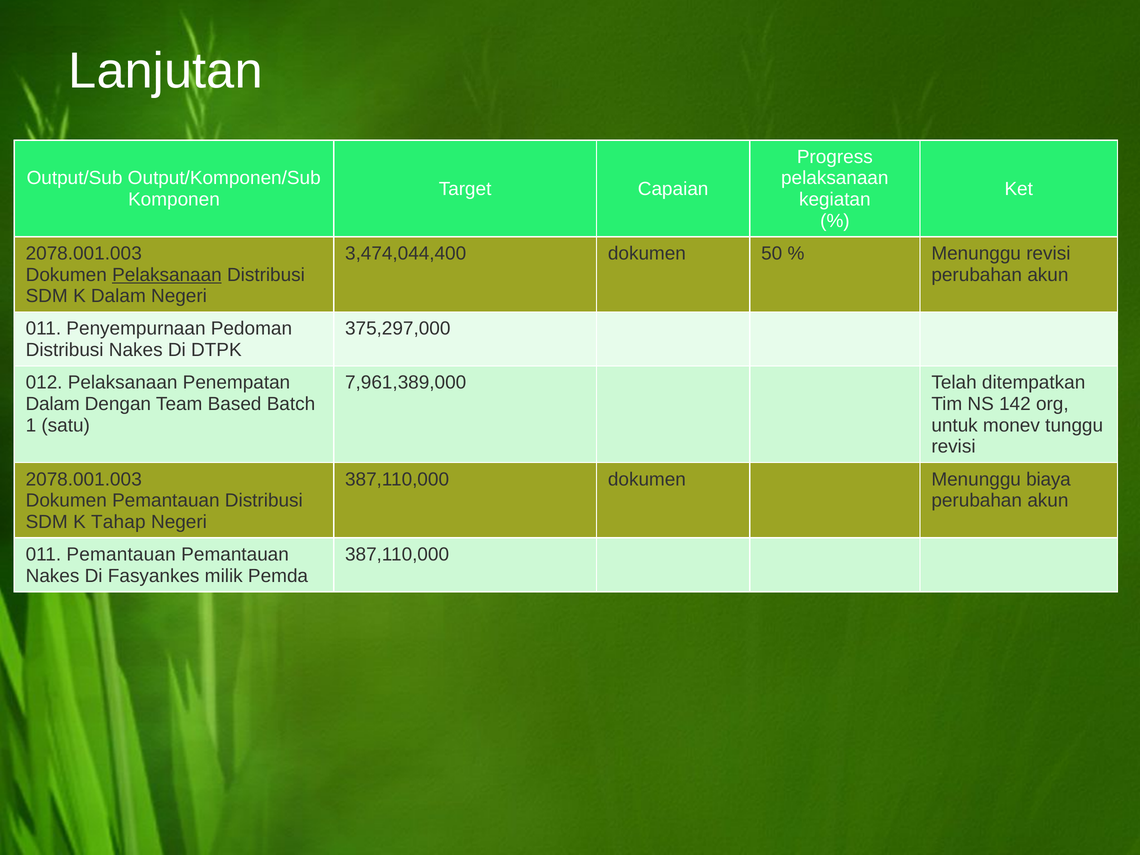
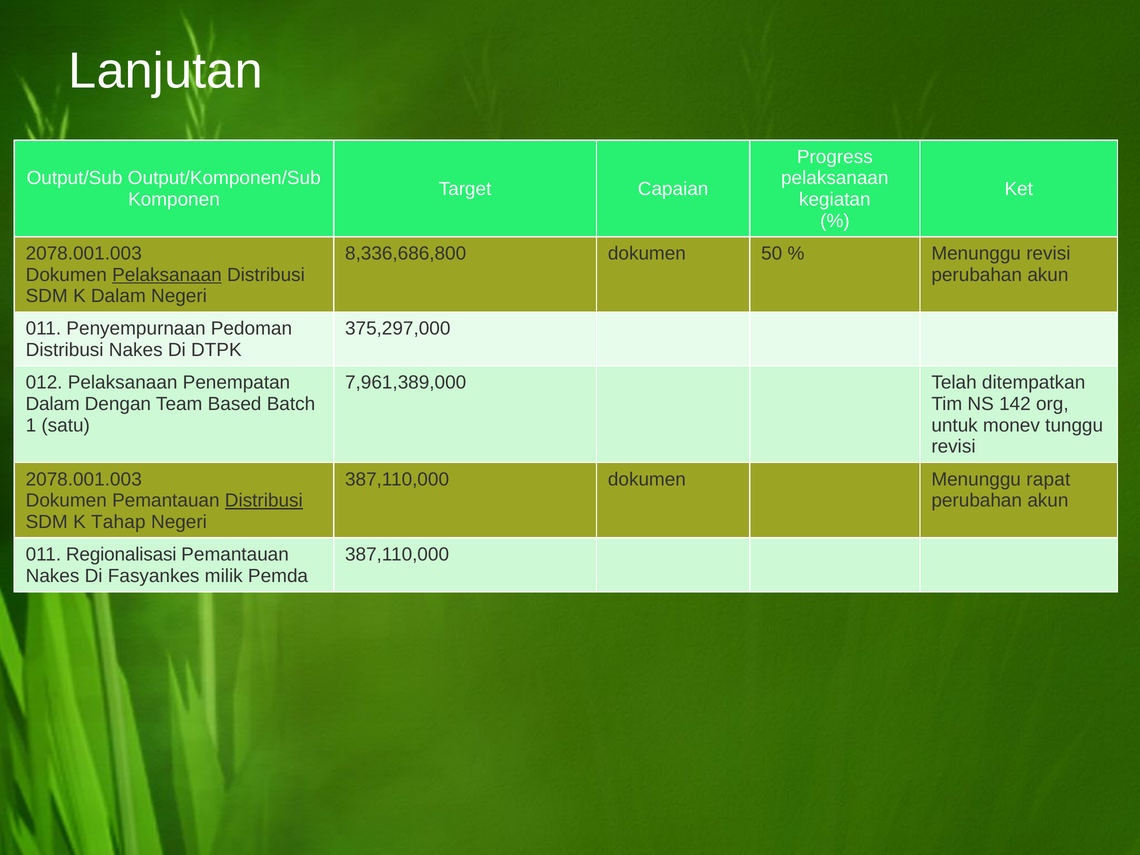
3,474,044,400: 3,474,044,400 -> 8,336,686,800 (406, 253)
biaya: biaya -> rapat (1048, 479)
Distribusi underline: none -> present (264, 501)
011 Pemantauan: Pemantauan -> Regionalisasi (121, 555)
